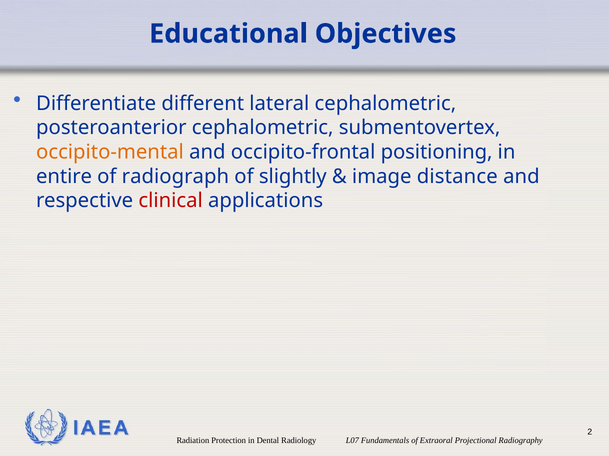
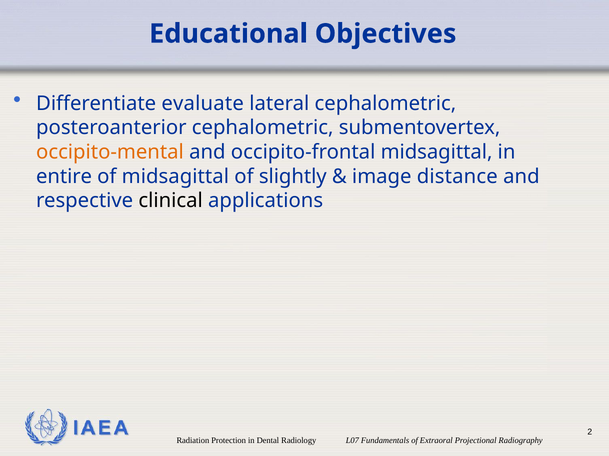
different: different -> evaluate (203, 104)
occipito-frontal positioning: positioning -> midsagittal (437, 152)
of radiograph: radiograph -> midsagittal (175, 177)
clinical colour: red -> black (171, 201)
